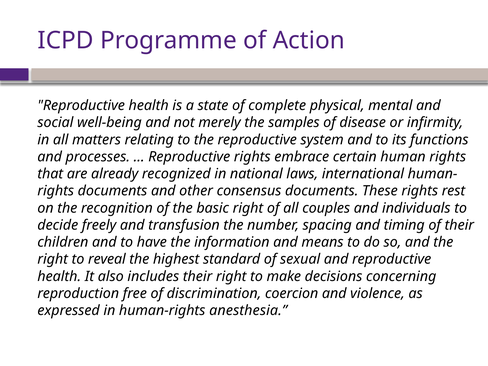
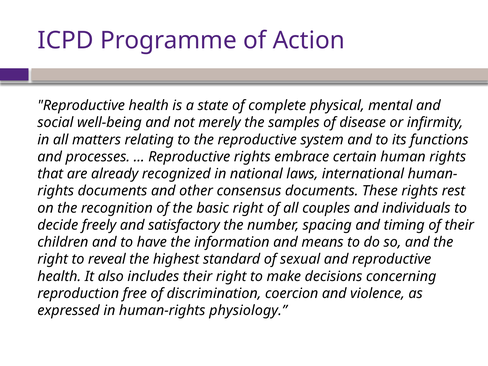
transfusion: transfusion -> satisfactory (184, 225)
anesthesia: anesthesia -> physiology (248, 310)
